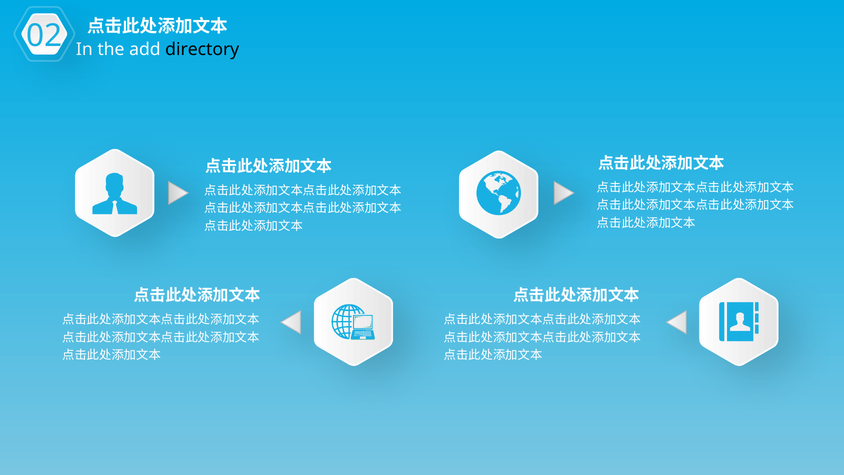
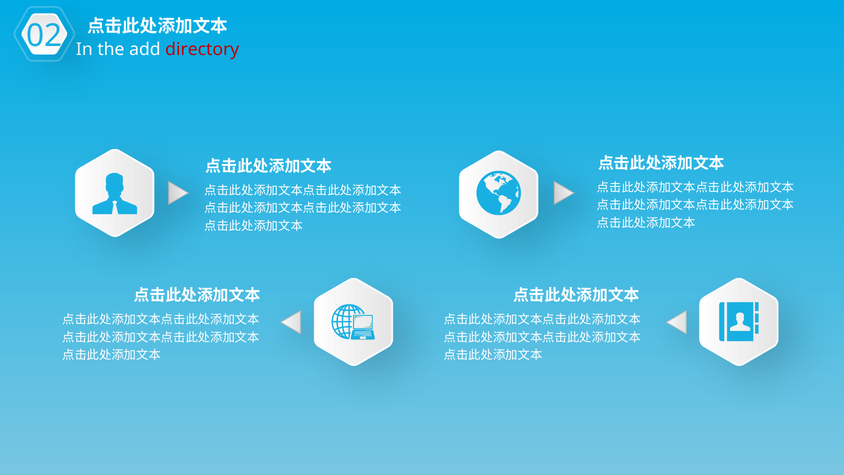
directory colour: black -> red (202, 50)
